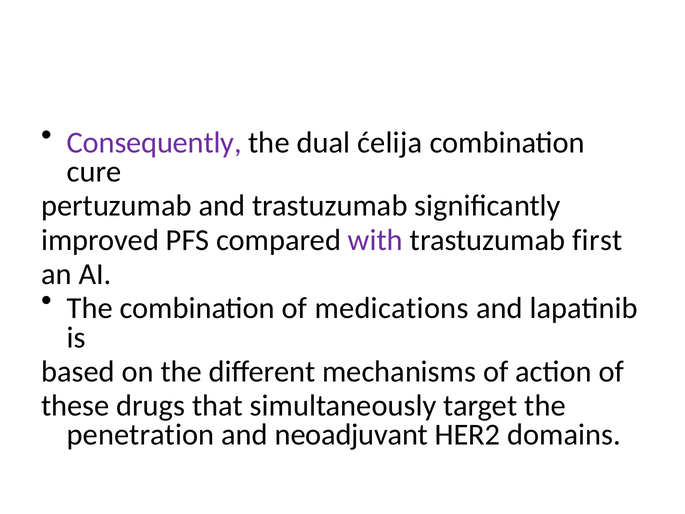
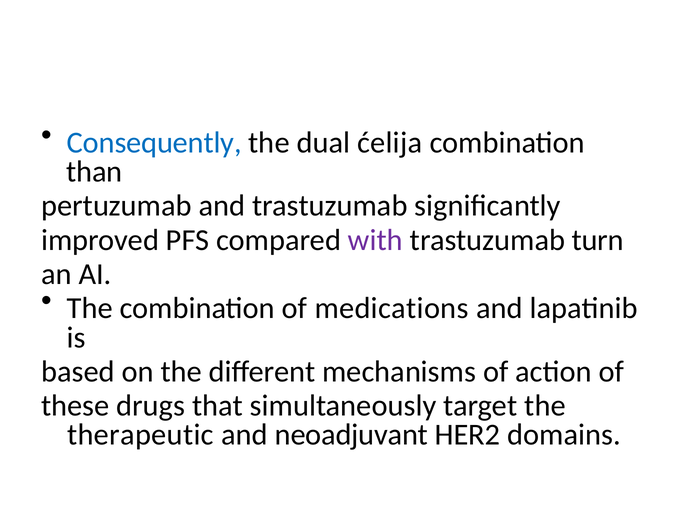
Consequently colour: purple -> blue (154, 142)
cure: cure -> than (94, 172)
first: first -> turn (598, 240)
penetration: penetration -> therapeutic (140, 435)
